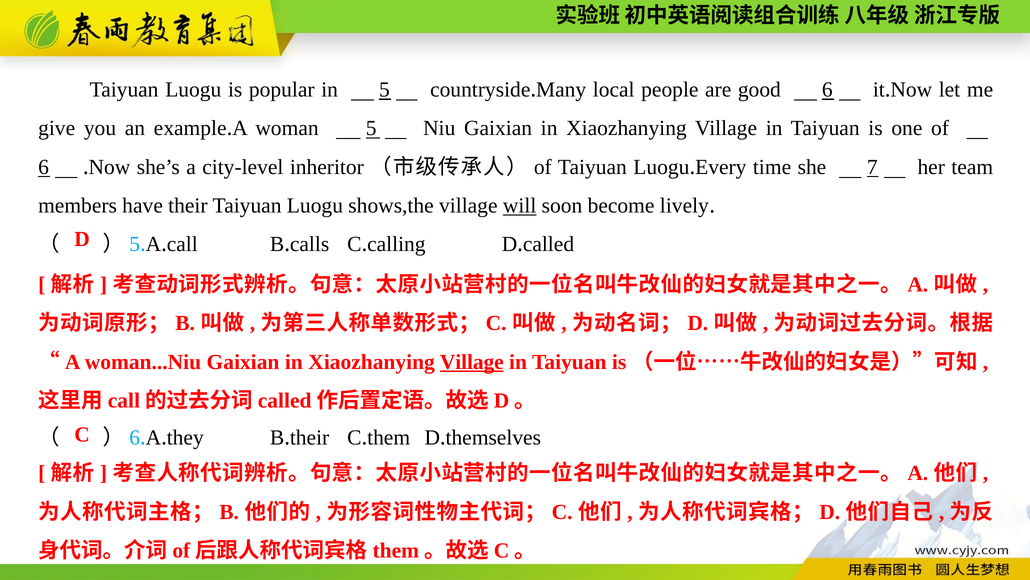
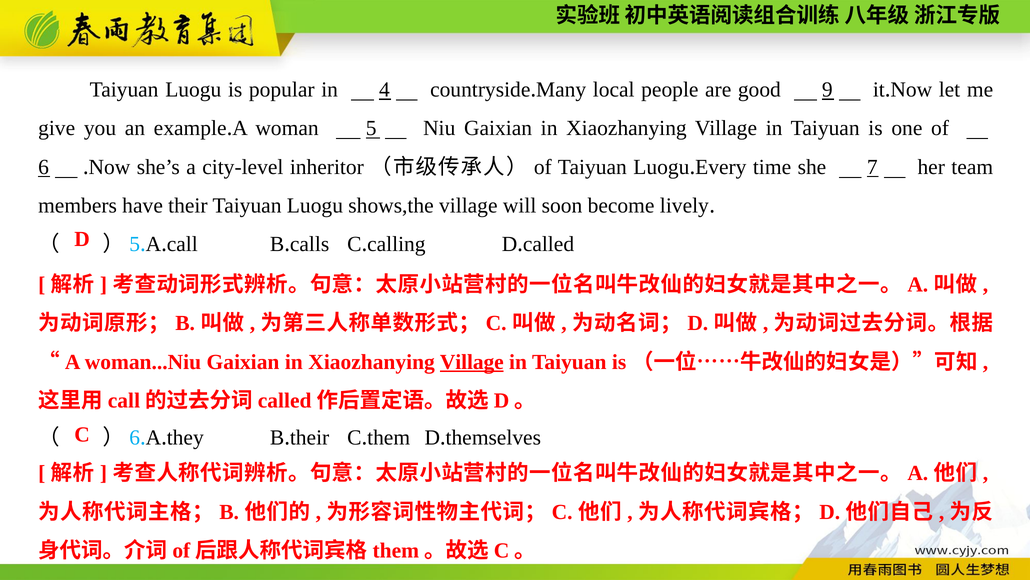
in 5: 5 -> 4 (384, 90)
good 6: 6 -> 9 (827, 90)
will underline: present -> none (520, 206)
